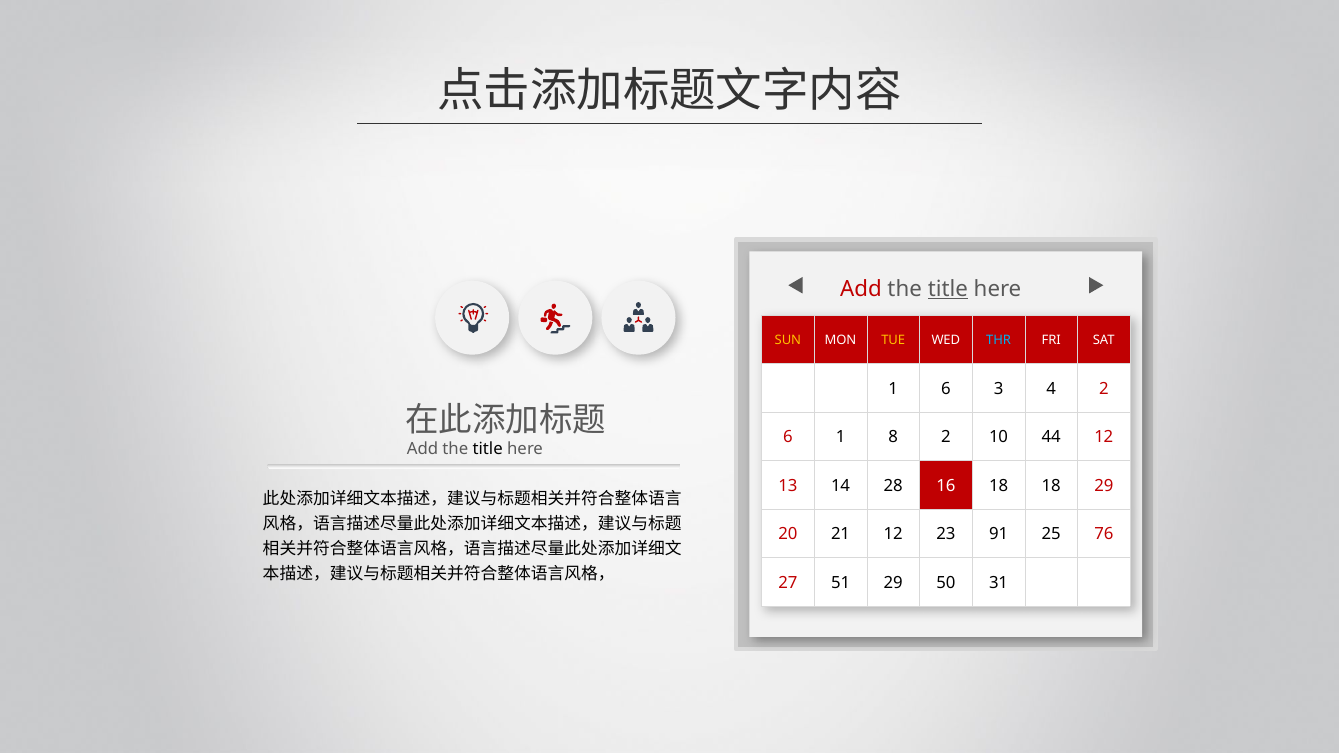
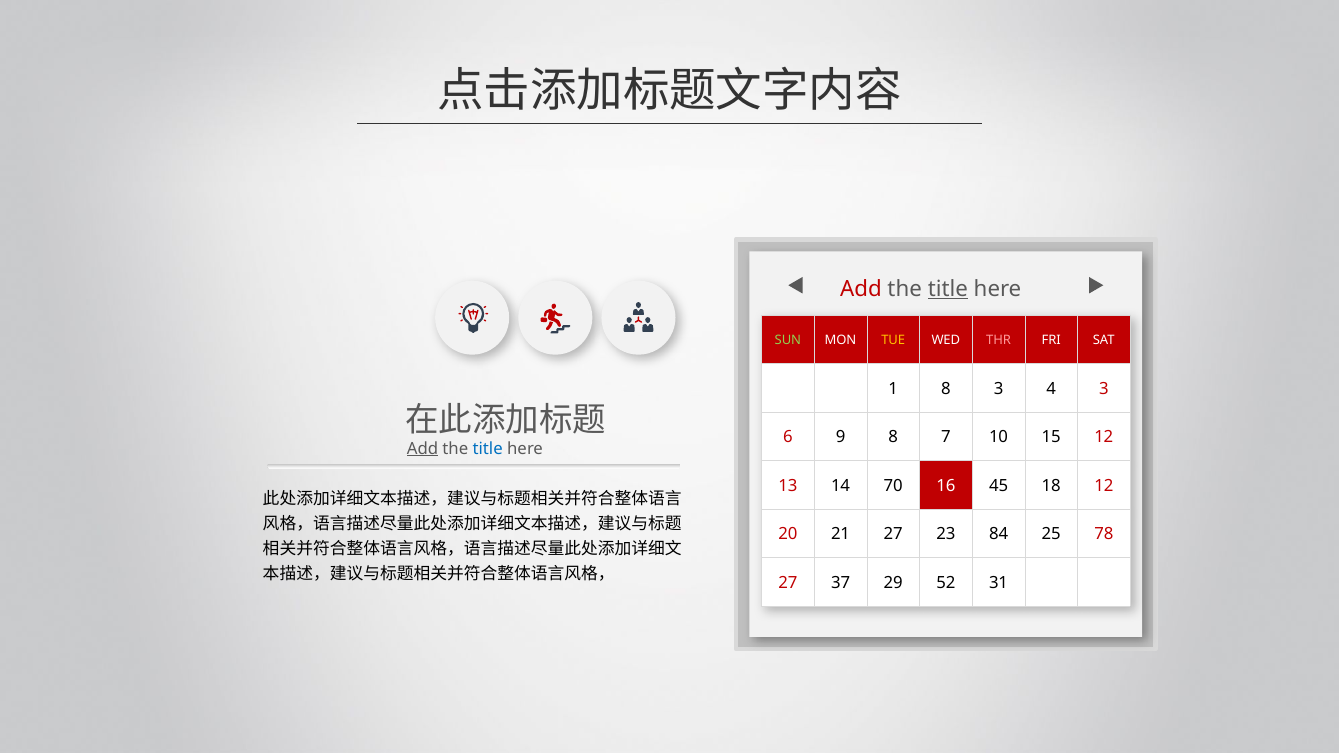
SUN colour: yellow -> light green (788, 340)
THR colour: light blue -> pink (999, 340)
1 6: 6 -> 8 (946, 389)
4 2: 2 -> 3 (1104, 389)
6 1: 1 -> 9 (841, 437)
8 2: 2 -> 7 (946, 437)
44: 44 -> 15 (1051, 437)
Add underline: none -> present (423, 449)
title colour: black -> blue (488, 449)
28: 28 -> 70 (893, 486)
16 18: 18 -> 45 (999, 486)
18 29: 29 -> 12 (1104, 486)
21 12: 12 -> 27 (893, 534)
91: 91 -> 84 (999, 534)
76: 76 -> 78 (1104, 534)
51: 51 -> 37 (841, 583)
50: 50 -> 52 (946, 583)
